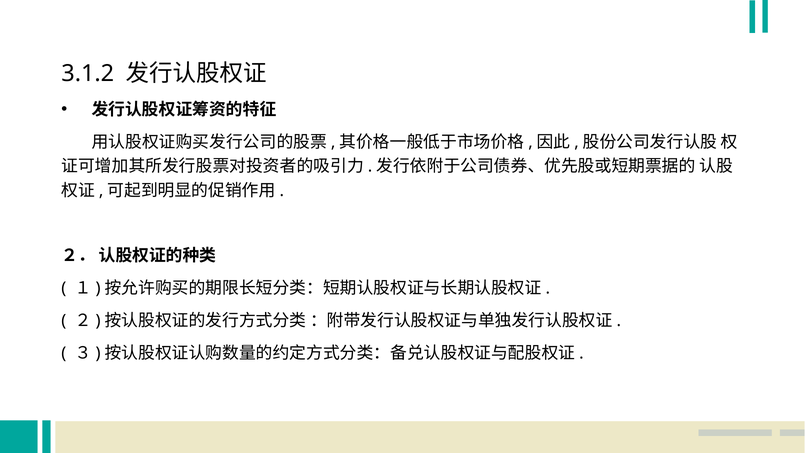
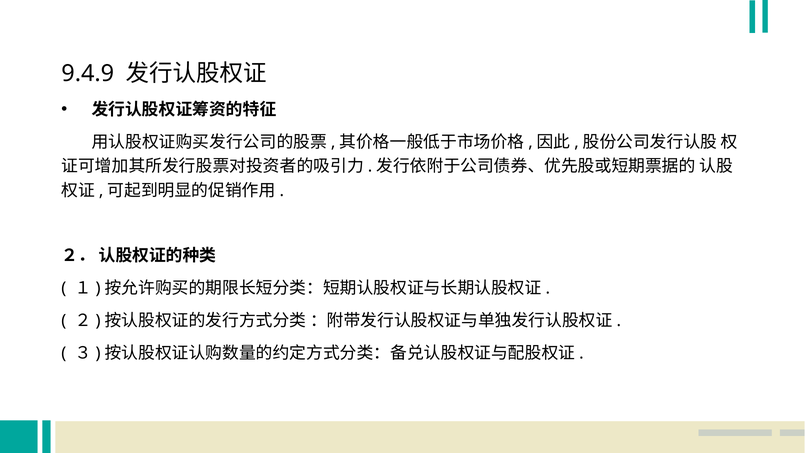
3.1.2: 3.1.2 -> 9.4.9 (88, 73)
